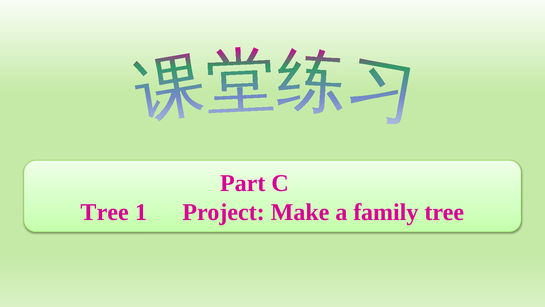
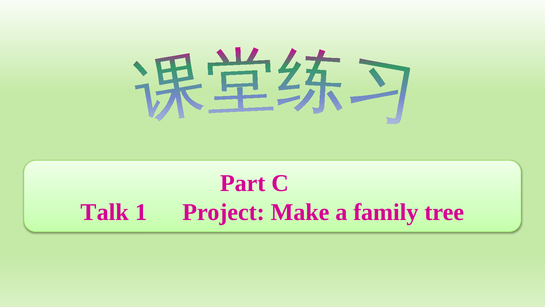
Tree: Tree -> Talk (105, 212)
